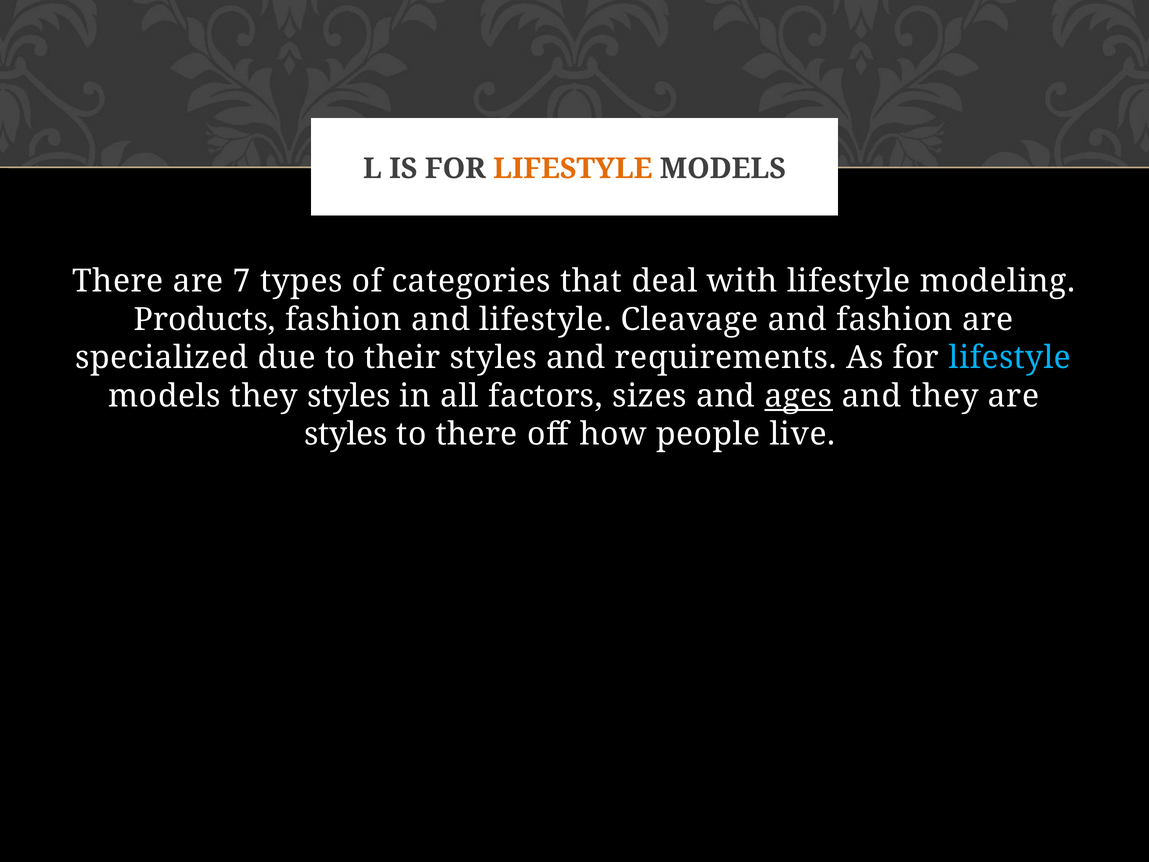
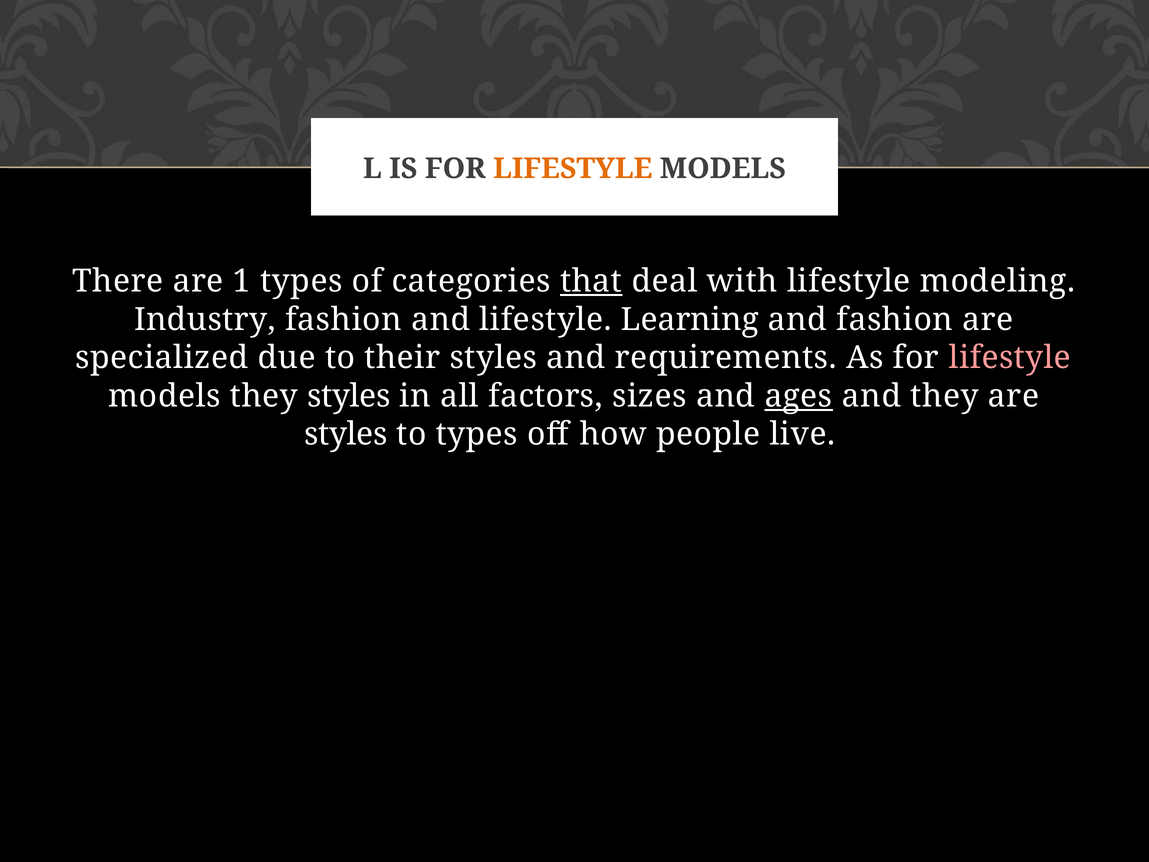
7: 7 -> 1 (242, 281)
that underline: none -> present (591, 281)
Products: Products -> Industry (205, 319)
Cleavage: Cleavage -> Learning (690, 319)
lifestyle colour: light blue -> pink (1010, 358)
to there: there -> types (477, 434)
